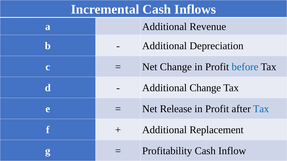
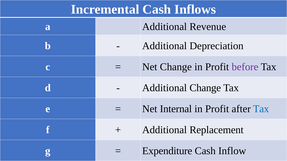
before colour: blue -> purple (245, 67)
Release: Release -> Internal (176, 109)
Profitability: Profitability -> Expenditure (167, 151)
